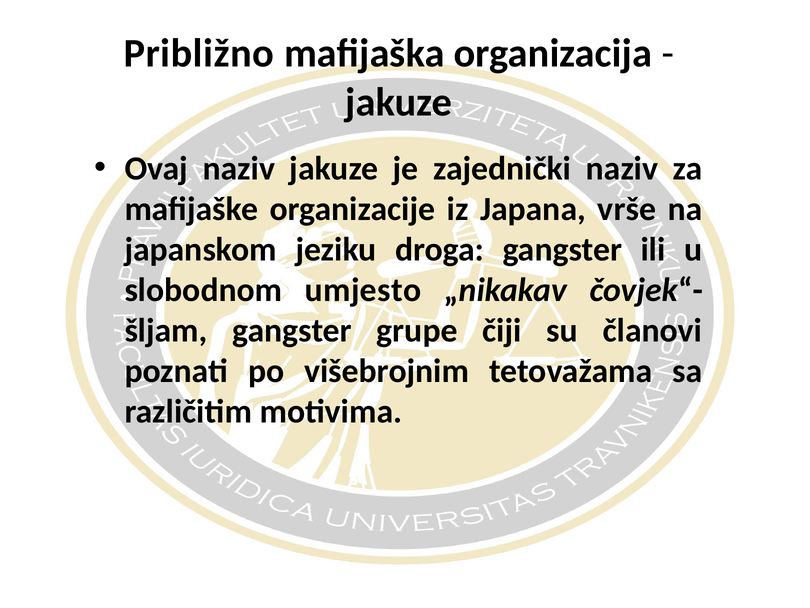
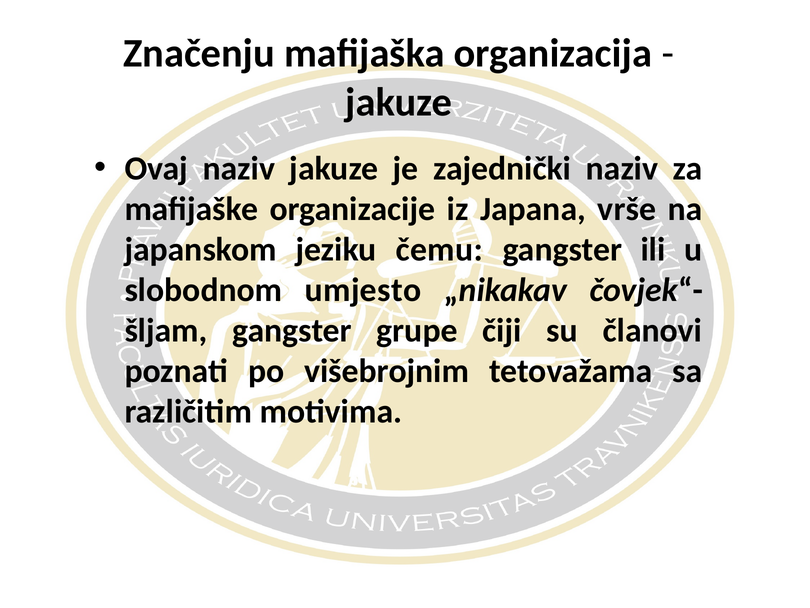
Približno: Približno -> Značenju (199, 53)
droga: droga -> čemu (439, 249)
